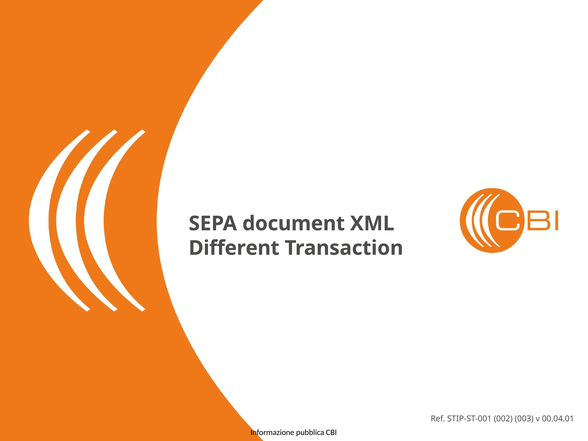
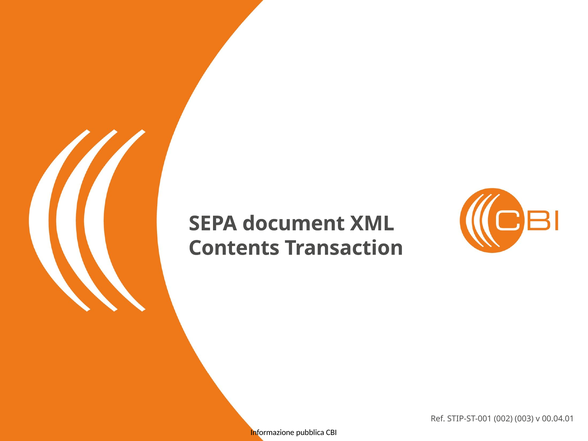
Different: Different -> Contents (234, 248)
